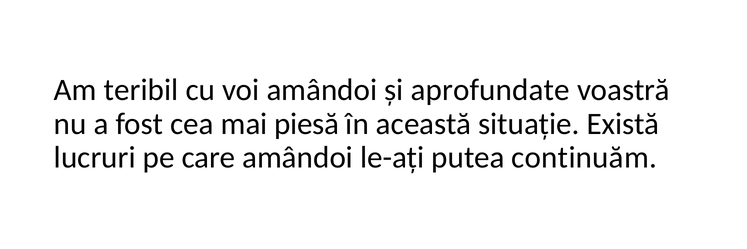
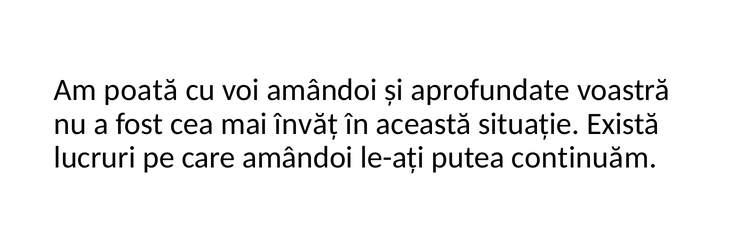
teribil: teribil -> poată (141, 90)
piesă: piesă -> învăț (306, 124)
